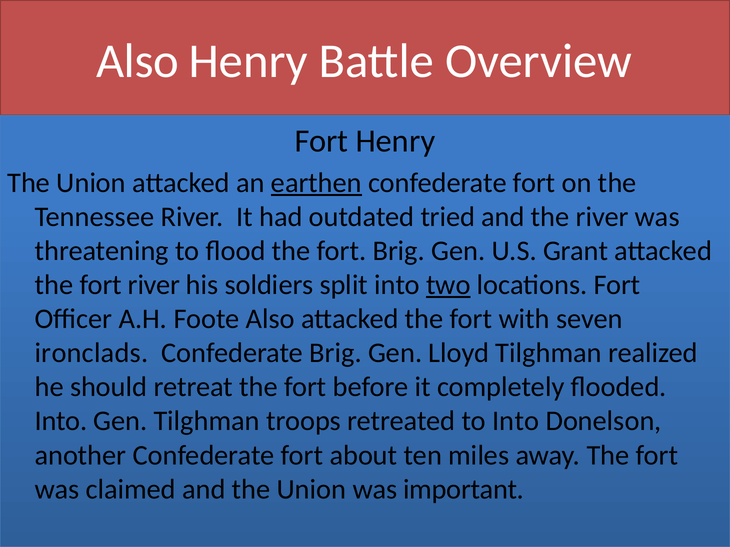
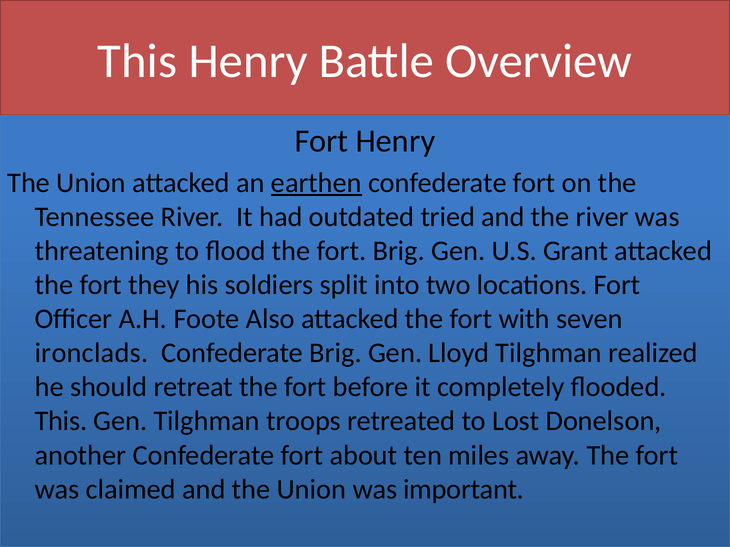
Also: Also -> This (137, 61)
fort river: river -> they (154, 285)
two underline: present -> none (448, 285)
Into: Into -> This (61, 422)
to Into: Into -> Lost (516, 422)
